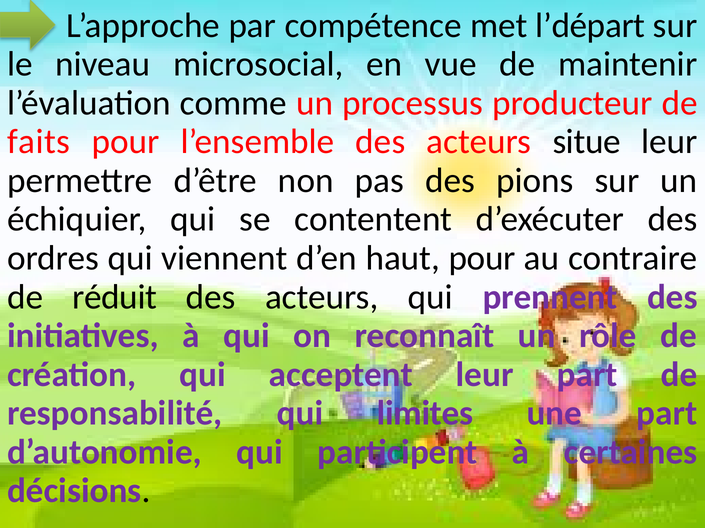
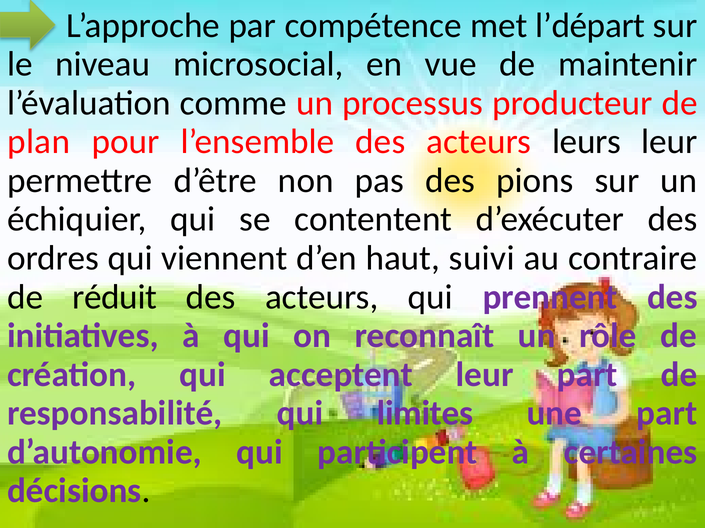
faits: faits -> plan (39, 142)
situe: situe -> leurs (587, 142)
haut pour: pour -> suivi (482, 258)
